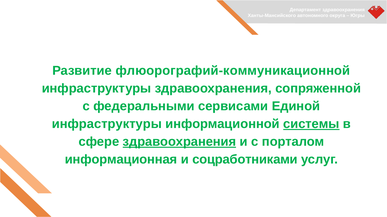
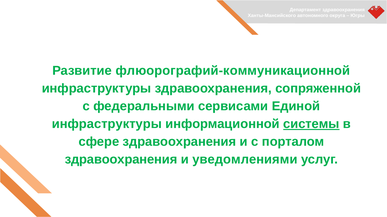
здравоохранения underline: present -> none (179, 142)
информационная: информационная -> здравоохранения (121, 160)
соцработниками: соцработниками -> уведомлениями (245, 160)
